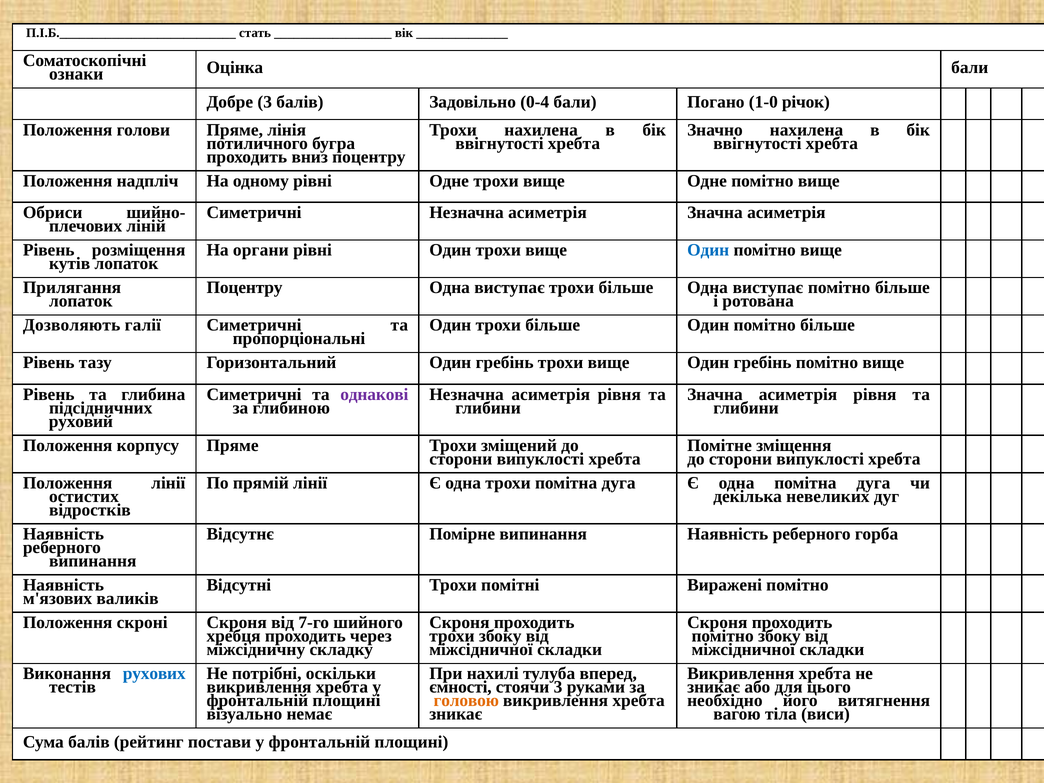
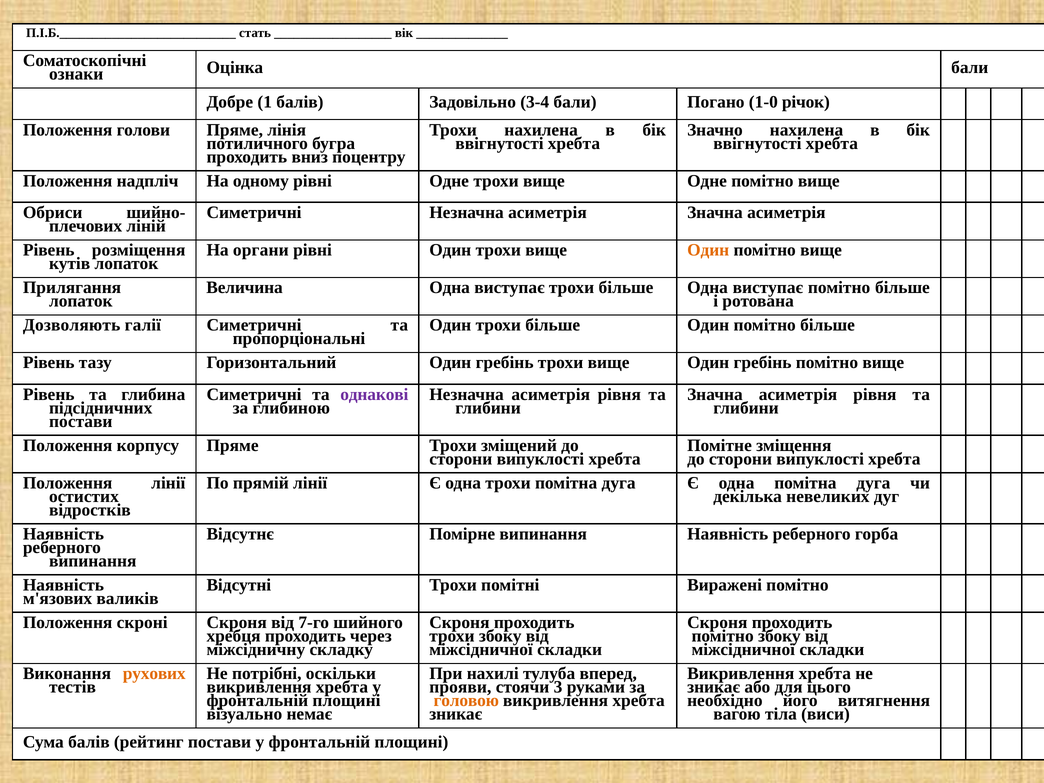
Добре 3: 3 -> 1 (265, 102)
0-4: 0-4 -> 3-4 (535, 102)
Один colour: blue -> orange (708, 250)
Поцентру: Поцентру -> Величина (245, 288)
руховий: руховий -> постави (81, 421)
рухових colour: blue -> orange (154, 674)
ємності: ємності -> прояви (460, 687)
